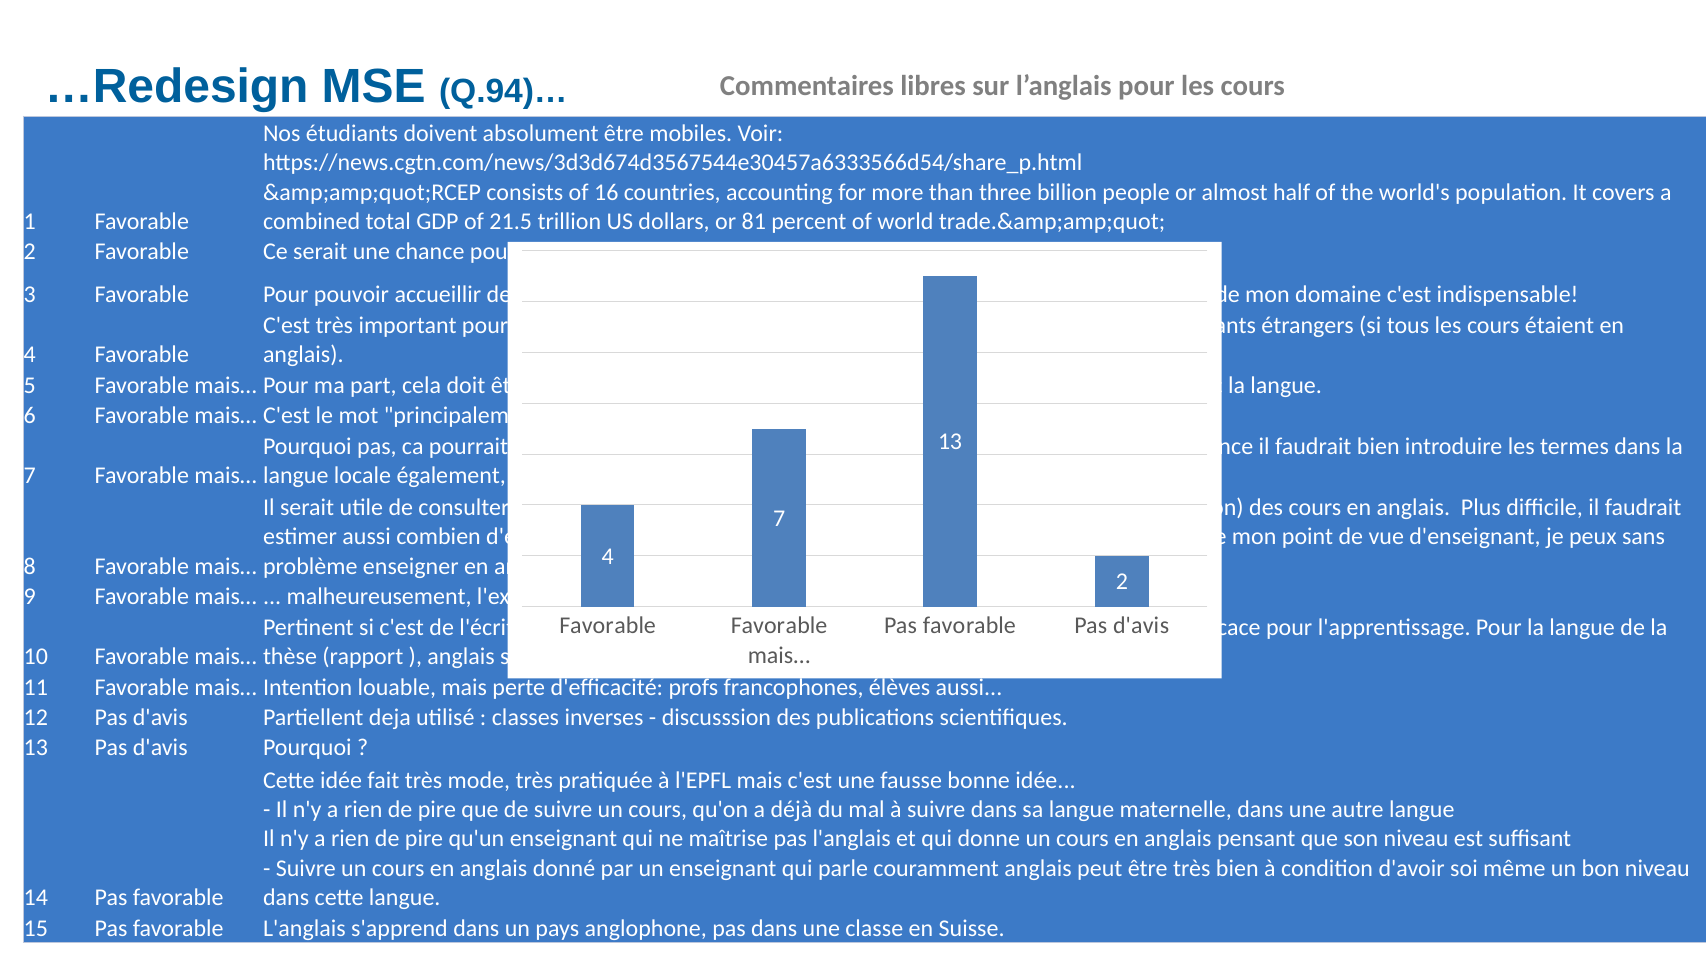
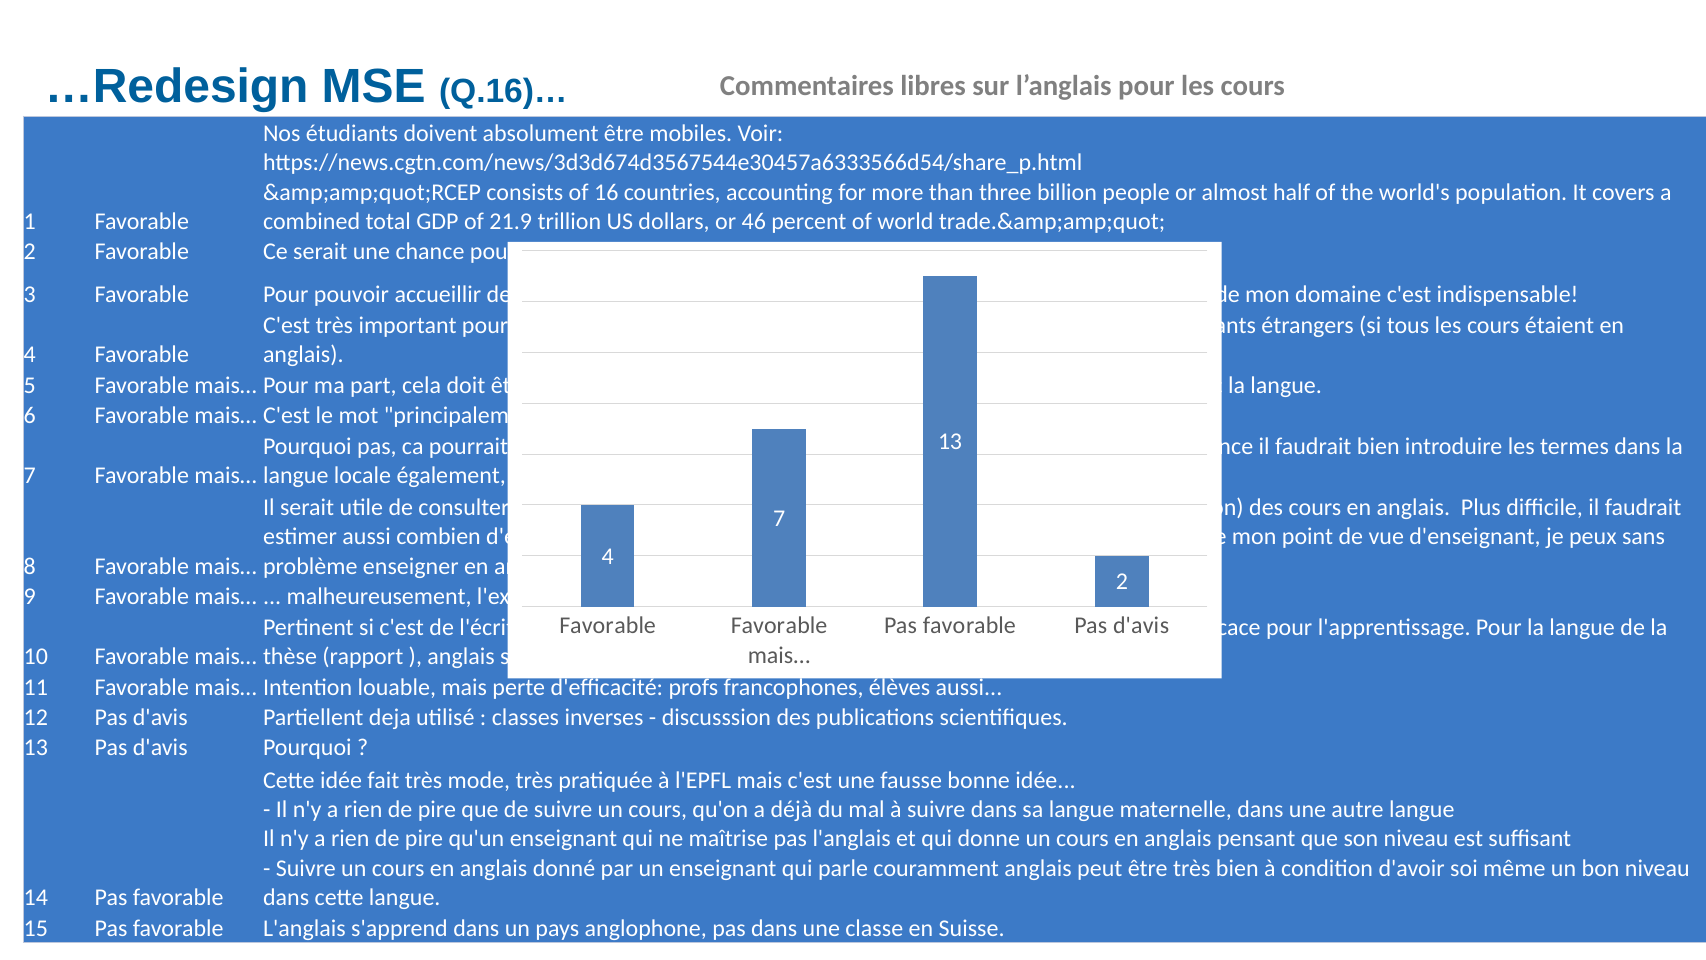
Q.94)…: Q.94)… -> Q.16)… (503, 91)
21.5: 21.5 -> 21.9 (511, 221)
81: 81 -> 46 (754, 221)
